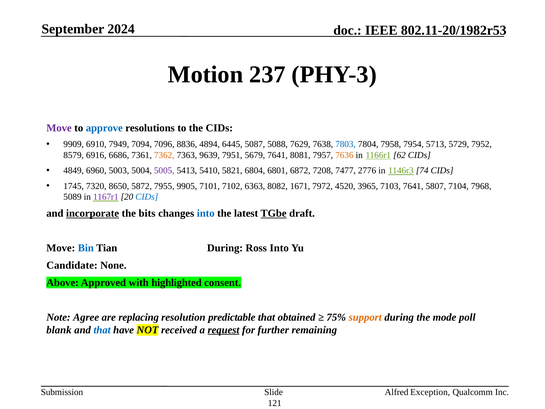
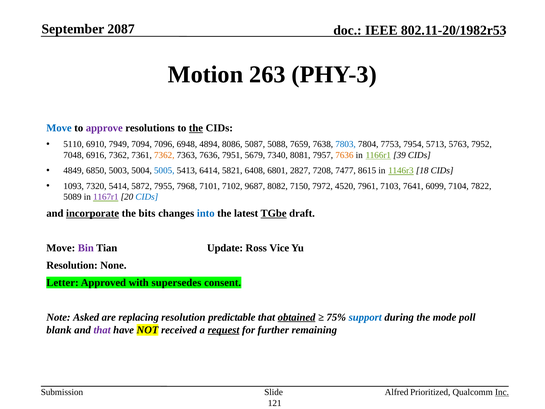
2024: 2024 -> 2087 (121, 29)
237: 237 -> 263 (267, 74)
Move colour: purple -> blue (59, 128)
approve colour: blue -> purple (104, 128)
the underline: none -> present (196, 128)
9909: 9909 -> 5110 (74, 144)
8836: 8836 -> 6948 (187, 144)
6445: 6445 -> 8086 (232, 144)
7629: 7629 -> 7659 (300, 144)
7958: 7958 -> 7753 (391, 144)
5729: 5729 -> 5763 (459, 144)
8579: 8579 -> 7048 (74, 155)
6916 6686: 6686 -> 7362 (119, 155)
7363 9639: 9639 -> 7636 (210, 155)
5679 7641: 7641 -> 7340 (278, 155)
62: 62 -> 39 (399, 155)
6960: 6960 -> 6850 (96, 171)
5005 colour: purple -> blue (164, 171)
5410: 5410 -> 6414 (210, 171)
6804: 6804 -> 6408 (255, 171)
6872: 6872 -> 2827 (300, 171)
2776: 2776 -> 8615 (367, 171)
74: 74 -> 18 (422, 171)
1745: 1745 -> 1093 (74, 186)
8650: 8650 -> 5414 (119, 186)
9905: 9905 -> 7968 (187, 186)
6363: 6363 -> 9687 (255, 186)
1671: 1671 -> 7150 (300, 186)
3965: 3965 -> 7961 (368, 186)
5807: 5807 -> 6099 (436, 186)
7968: 7968 -> 7822 (481, 186)
Bin colour: blue -> purple (86, 248)
Tian During: During -> Update (225, 248)
Ross Into: Into -> Vice (279, 248)
Candidate: Candidate -> Resolution (72, 265)
Above: Above -> Letter (63, 282)
highlighted: highlighted -> supersedes (176, 282)
Agree: Agree -> Asked (86, 317)
obtained underline: none -> present (297, 317)
support colour: orange -> blue (365, 317)
that colour: blue -> purple (102, 330)
Exception: Exception -> Prioritized (430, 392)
Inc underline: none -> present (502, 392)
